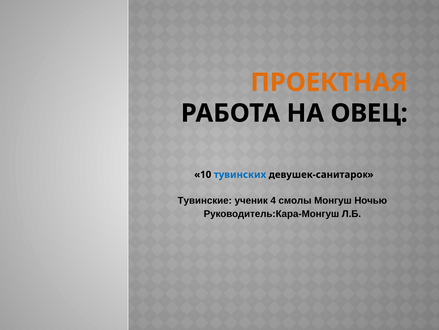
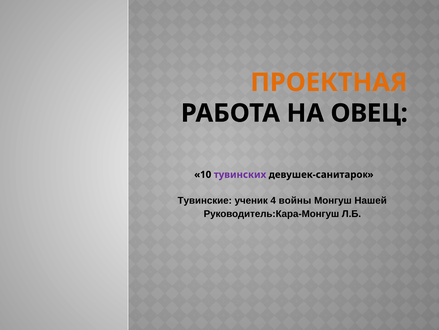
тувинских colour: blue -> purple (240, 174)
смолы: смолы -> войны (295, 200)
Ночью: Ночью -> Нашей (371, 200)
